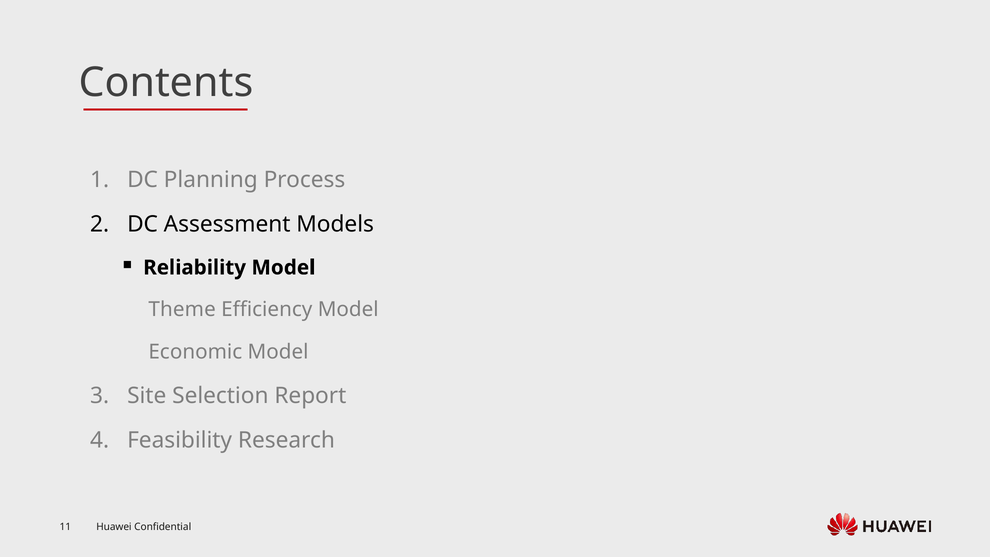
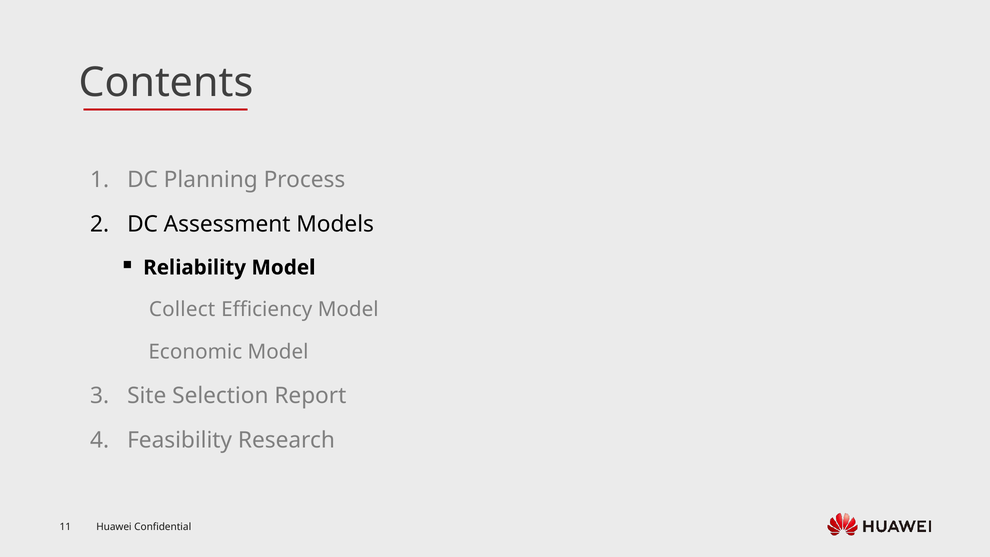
Theme: Theme -> Collect (182, 310)
